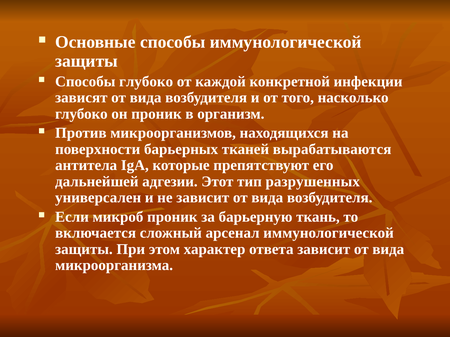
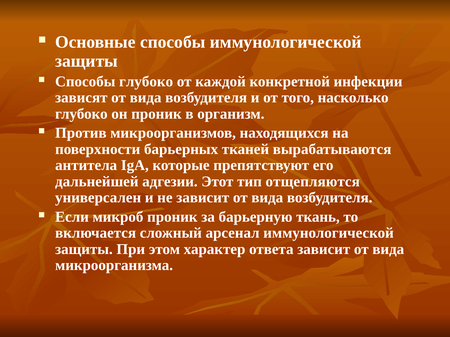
разрушенных: разрушенных -> отщепляются (313, 182)
